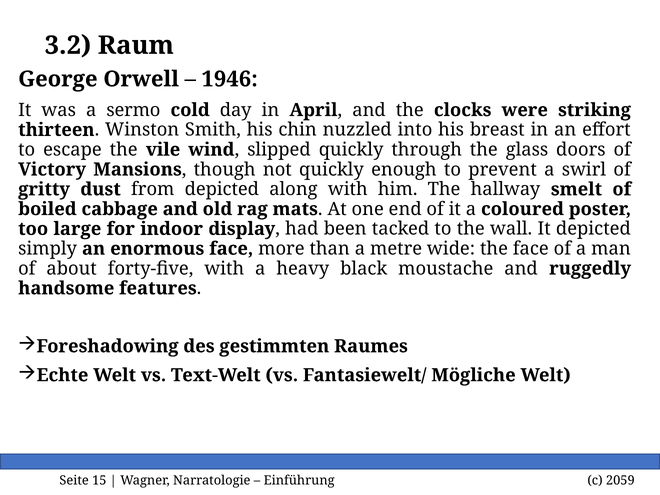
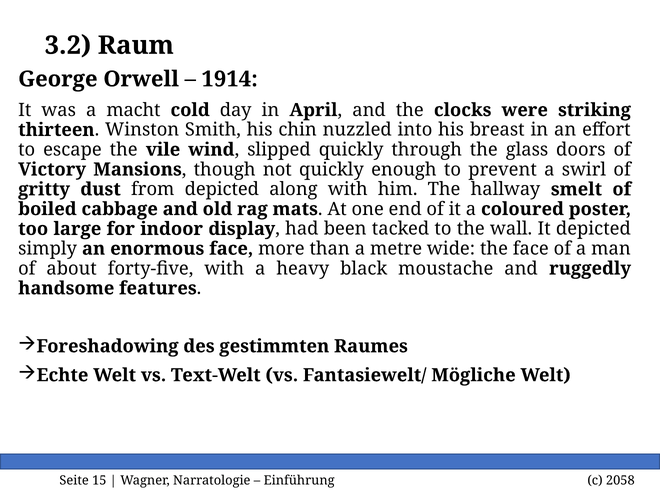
1946: 1946 -> 1914 (230, 79)
sermo: sermo -> macht (133, 110)
2059: 2059 -> 2058 (620, 480)
